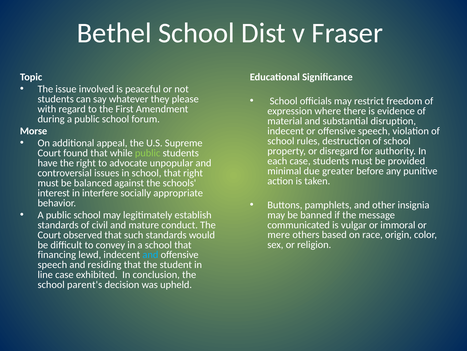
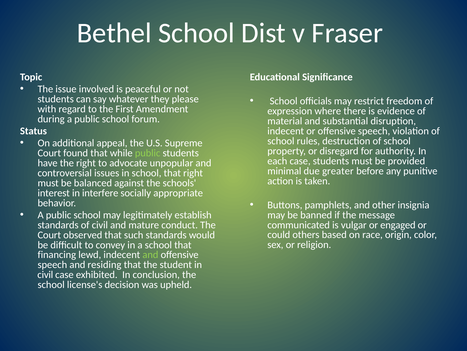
Morse: Morse -> Status (33, 131)
immoral: immoral -> engaged (398, 224)
mere: mere -> could (279, 234)
and colour: light blue -> light green (150, 254)
line: line -> civil (45, 274)
parent's: parent's -> license's (85, 284)
